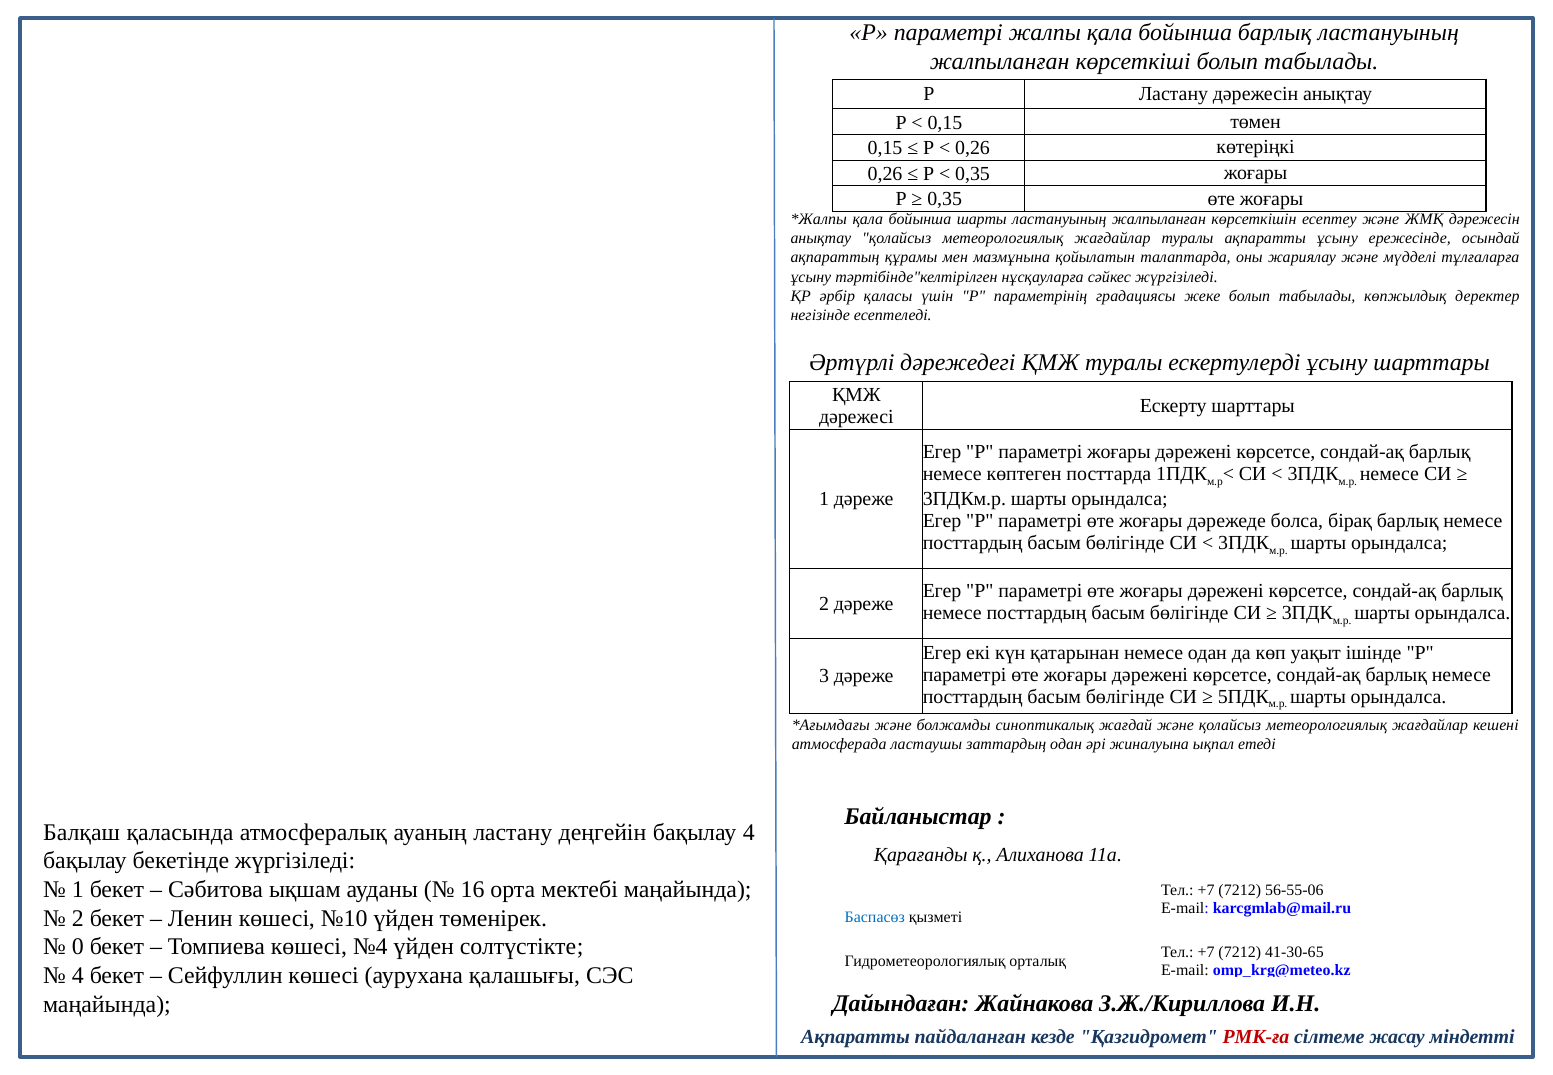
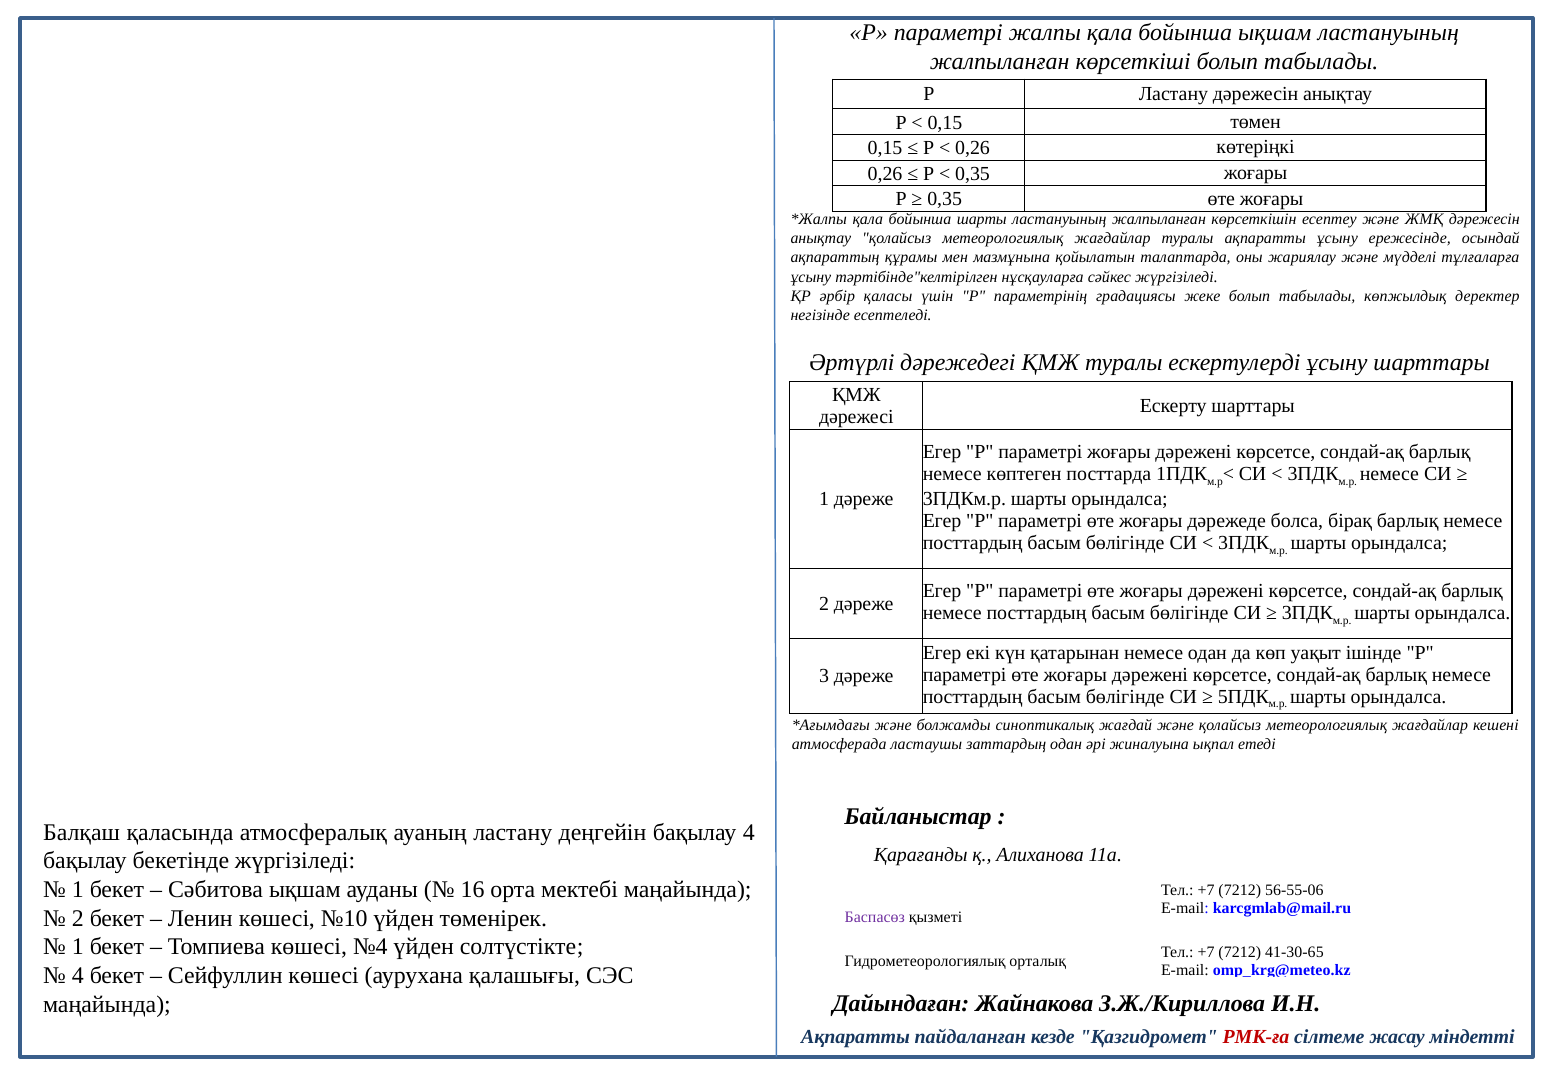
бойынша барлық: барлық -> ықшам (1275, 33)
Баспасөз colour: blue -> purple (875, 917)
0: 0 -> 1 (78, 947)
